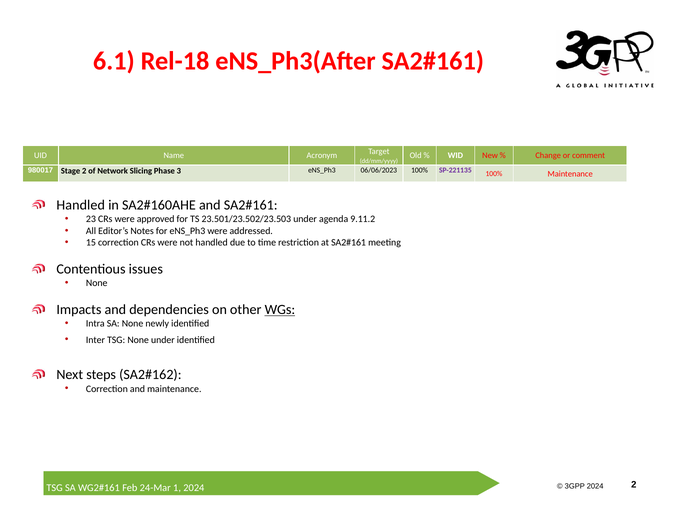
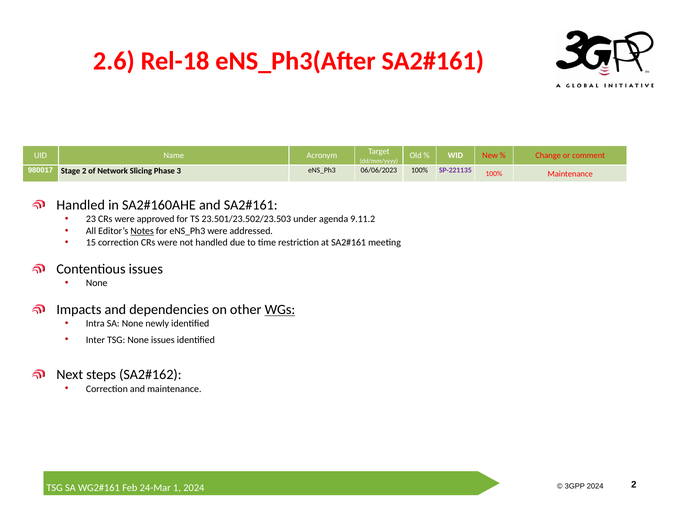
6.1: 6.1 -> 2.6 (114, 61)
Notes underline: none -> present (142, 231)
None under: under -> issues (163, 340)
